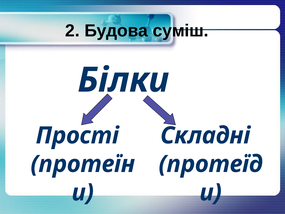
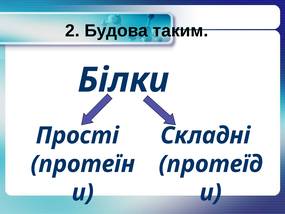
суміш: суміш -> таким (180, 31)
